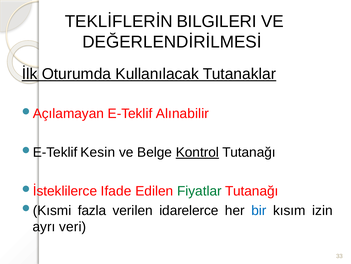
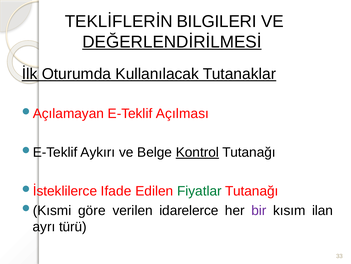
DEĞERLENDİRİLMESİ underline: none -> present (172, 42)
Alınabilir: Alınabilir -> Açılması (182, 113)
Kesin: Kesin -> Aykırı (98, 152)
fazla: fazla -> göre (92, 210)
bir colour: blue -> purple (259, 210)
izin: izin -> ilan (323, 210)
veri: veri -> türü (73, 226)
